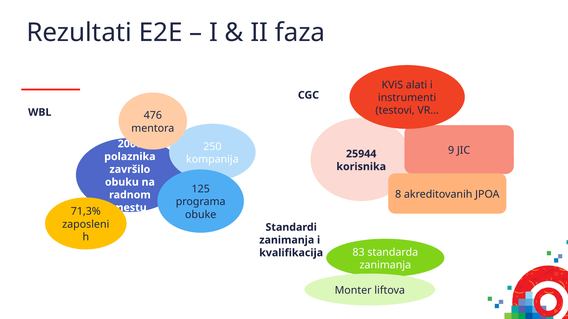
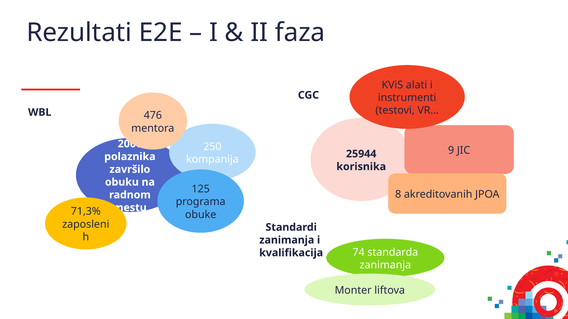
83: 83 -> 74 (359, 253)
